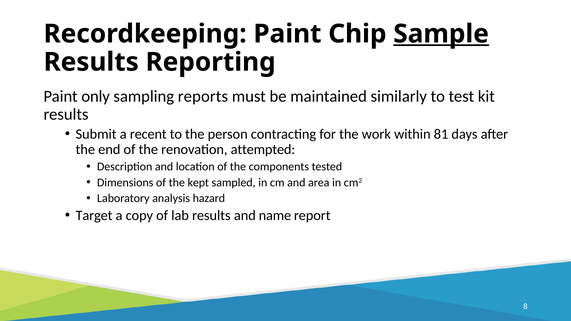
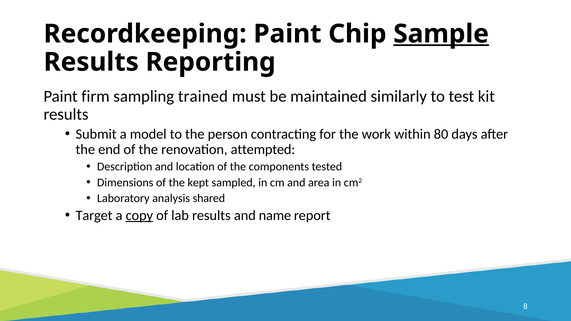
only: only -> firm (96, 97)
reports: reports -> trained (203, 97)
recent: recent -> model (148, 134)
81: 81 -> 80 (441, 134)
hazard: hazard -> shared (209, 198)
copy underline: none -> present (139, 215)
